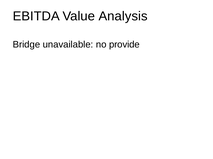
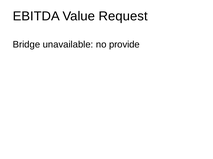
Analysis: Analysis -> Request (123, 16)
